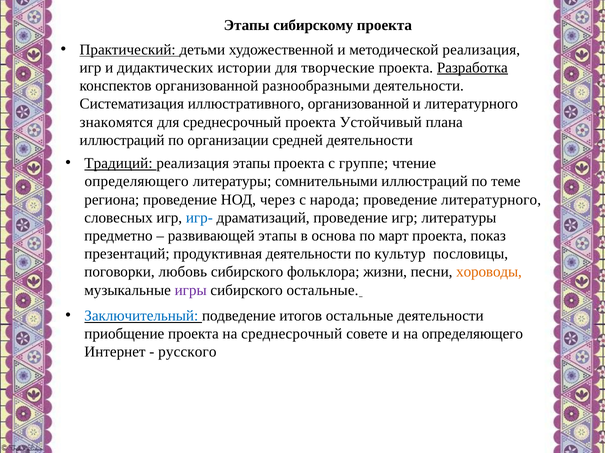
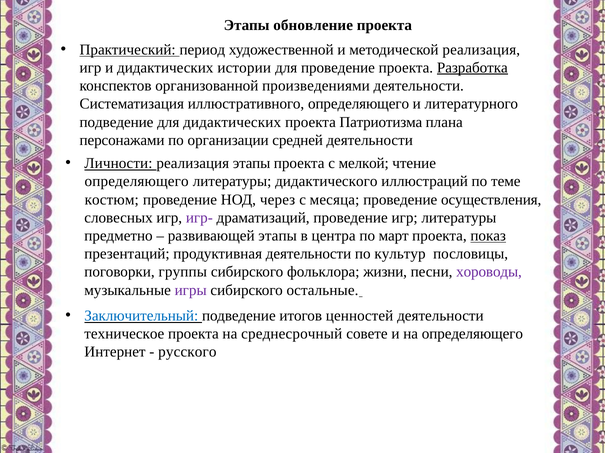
сибирскому: сибирскому -> обновление (313, 25)
детьми: детьми -> период (202, 50)
для творческие: творческие -> проведение (338, 68)
разнообразными: разнообразными -> произведениями (316, 86)
иллюстративного организованной: организованной -> определяющего (359, 104)
знакомятся: знакомятся -> подведение (116, 122)
для среднесрочный: среднесрочный -> дидактических (232, 122)
Устойчивый: Устойчивый -> Патриотизма (381, 122)
иллюстраций: иллюстраций -> персонажами (122, 140)
Традиций: Традиций -> Личности (118, 164)
группе: группе -> мелкой (364, 164)
сомнительными: сомнительными -> дидактического (326, 182)
региона: региона -> костюм (112, 200)
народа: народа -> месяца (335, 200)
проведение литературного: литературного -> осуществления (491, 200)
игр- colour: blue -> purple (199, 218)
основа: основа -> центра (334, 236)
показ underline: none -> present (488, 236)
любовь: любовь -> группы (183, 272)
хороводы colour: orange -> purple (489, 272)
итогов остальные: остальные -> ценностей (360, 316)
приобщение: приобщение -> техническое (124, 334)
